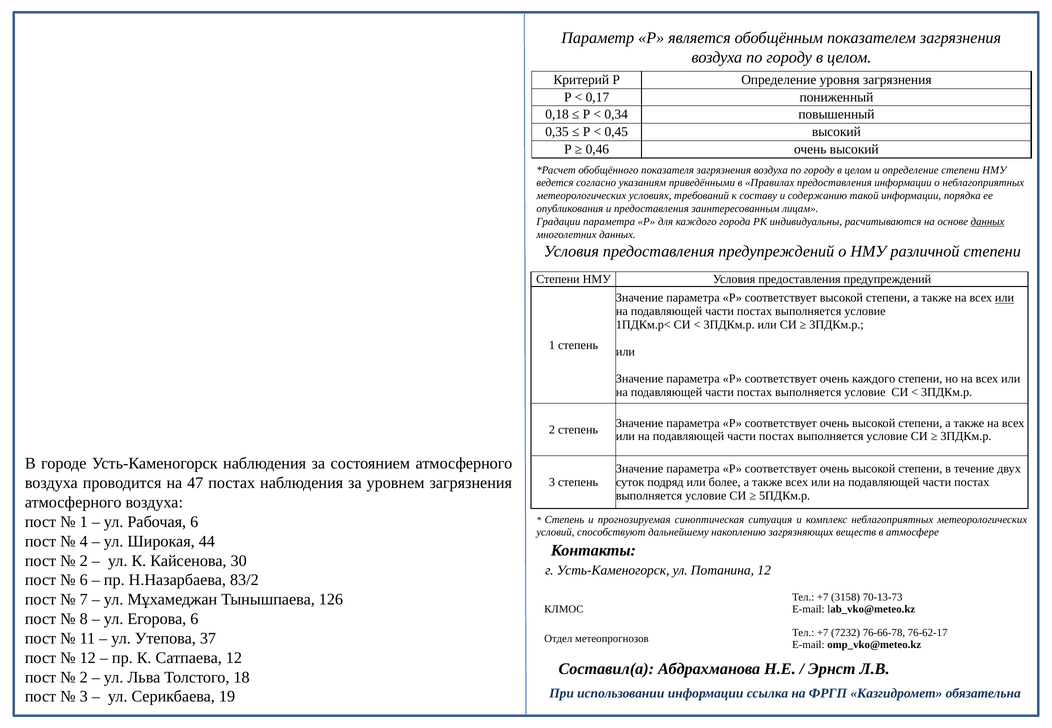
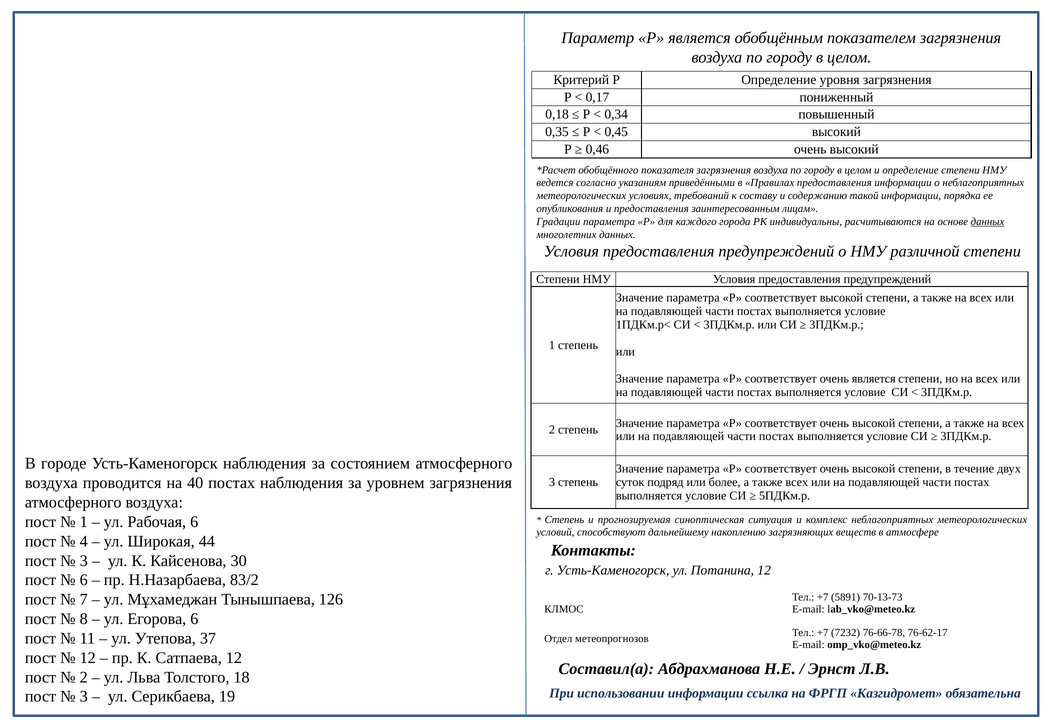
или underline: present -> none (1005, 298)
очень каждого: каждого -> является (874, 379)
47: 47 -> 40 (195, 483)
2: 2 -> 3 (84, 561)
3158: 3158 -> 5891 (846, 597)
